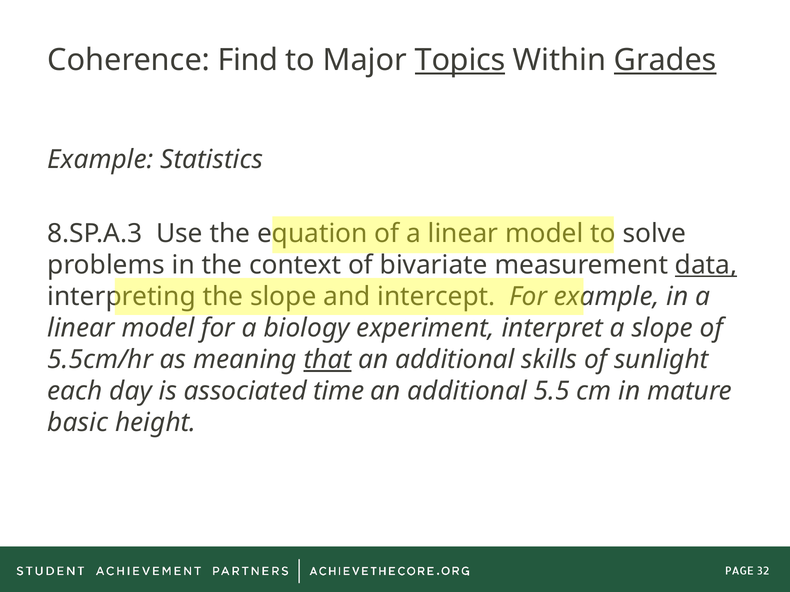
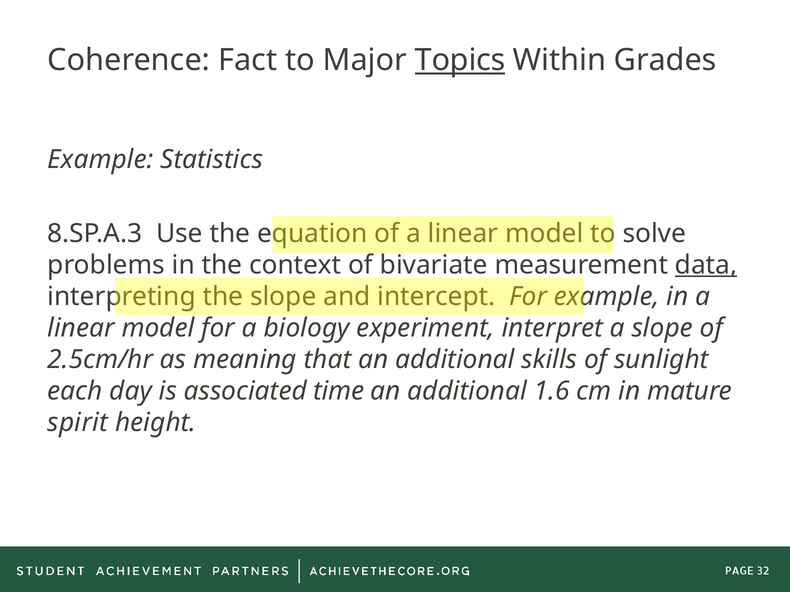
Find: Find -> Fact (248, 60)
Grades underline: present -> none (665, 60)
5.5cm/hr: 5.5cm/hr -> 2.5cm/hr (100, 360)
that underline: present -> none (327, 360)
5.5: 5.5 -> 1.6 (552, 392)
basic: basic -> spirit (78, 423)
